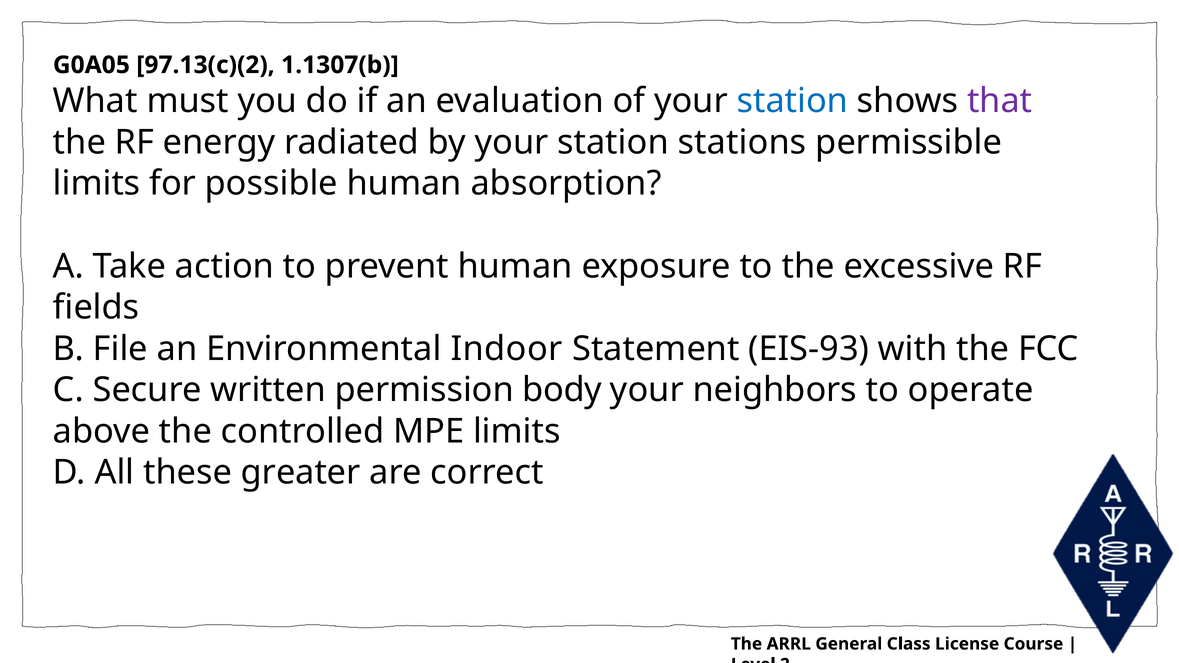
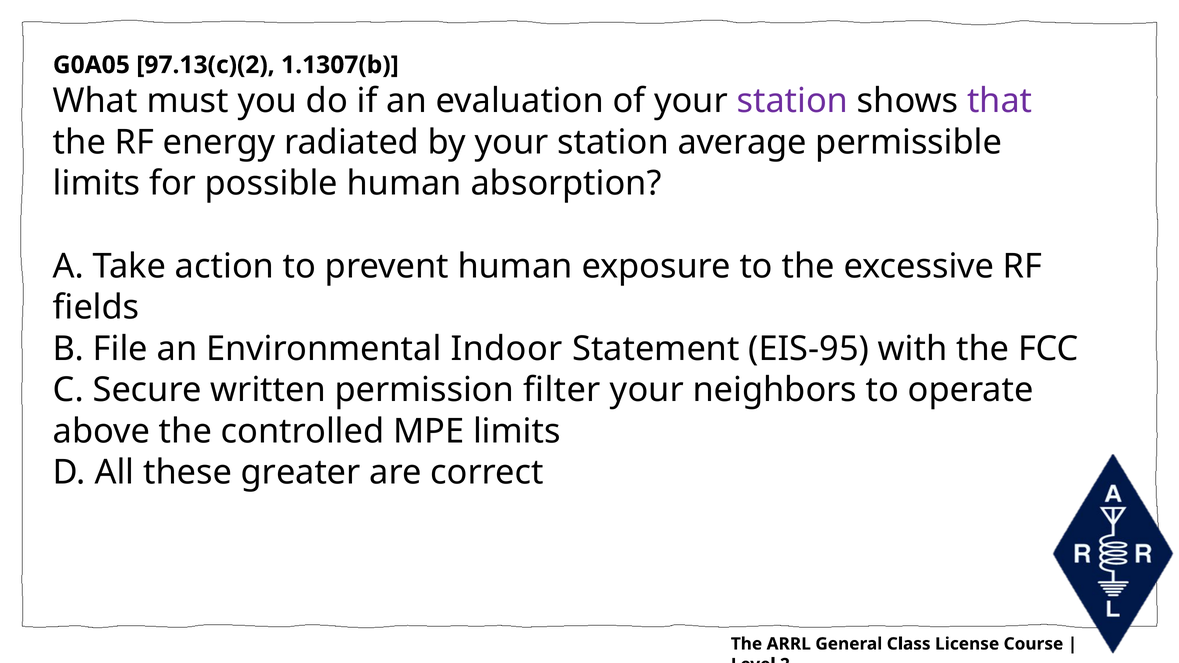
station colour: blue -> purple (792, 101)
stations: stations -> average (742, 142)
EIS-93: EIS-93 -> EIS-95 (809, 349)
body: body -> filter (562, 390)
